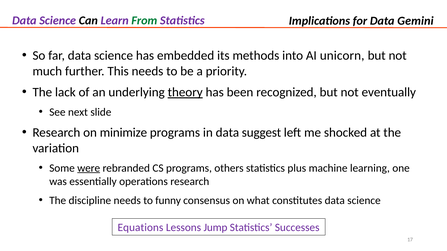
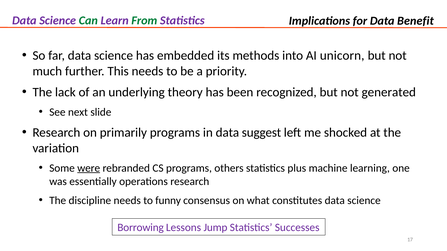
Can colour: black -> green (88, 21)
Gemini: Gemini -> Benefit (415, 21)
theory underline: present -> none (185, 92)
eventually: eventually -> generated (389, 92)
minimize: minimize -> primarily (123, 133)
Equations: Equations -> Borrowing (141, 228)
